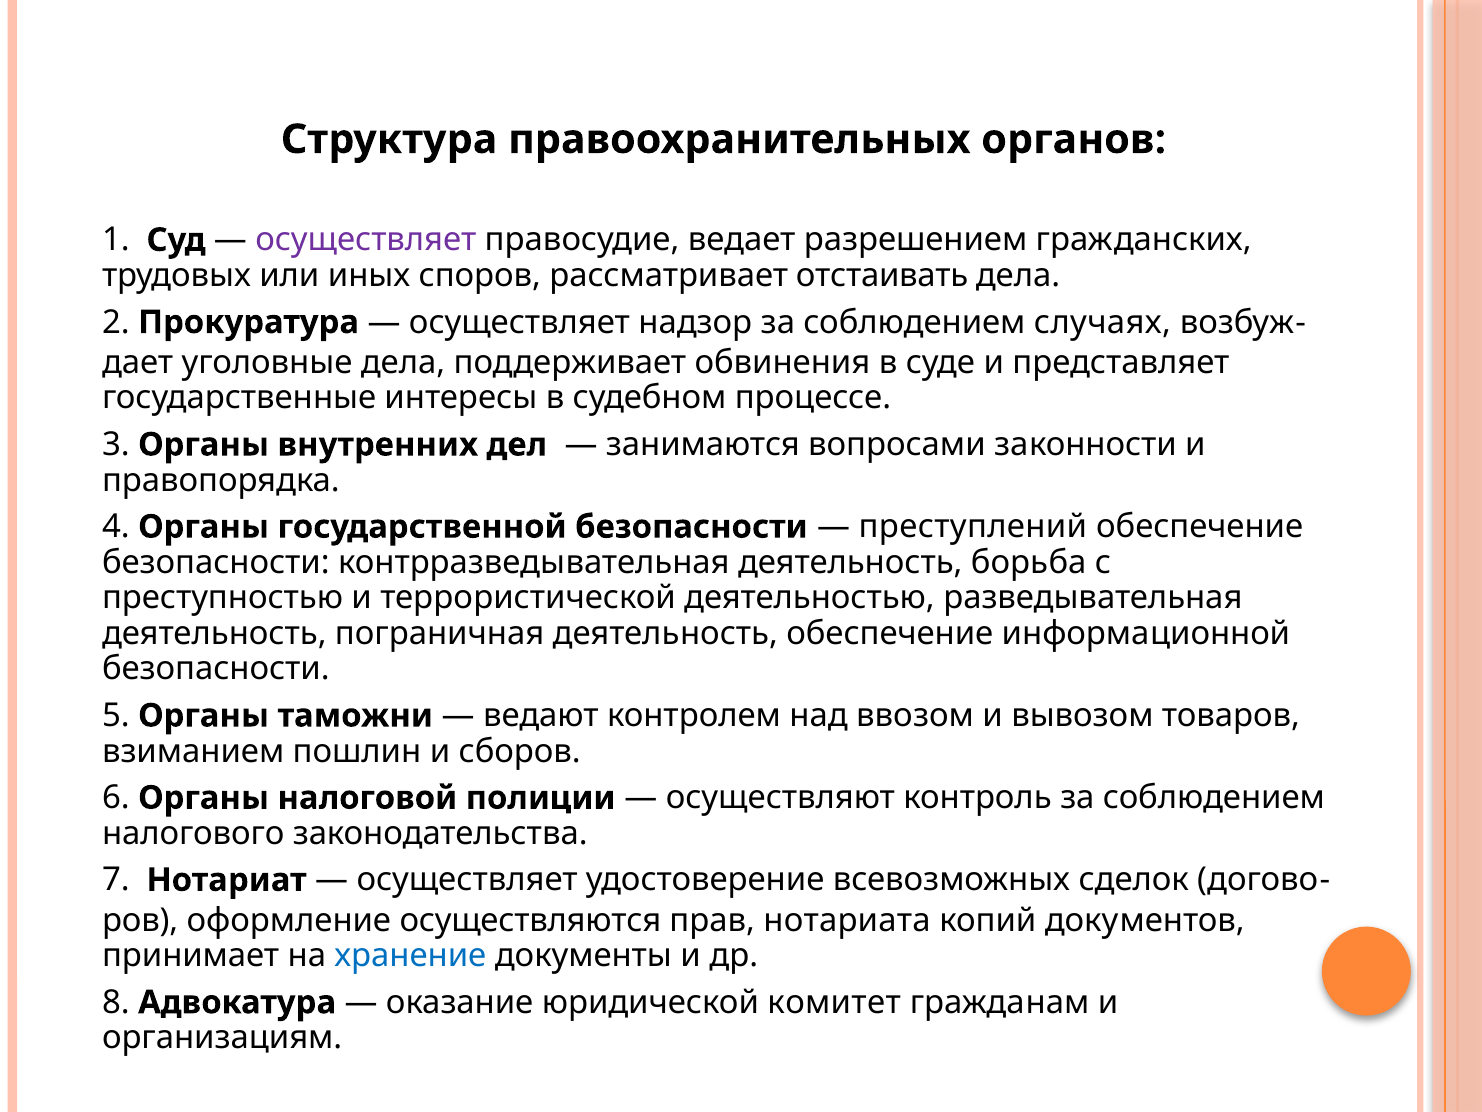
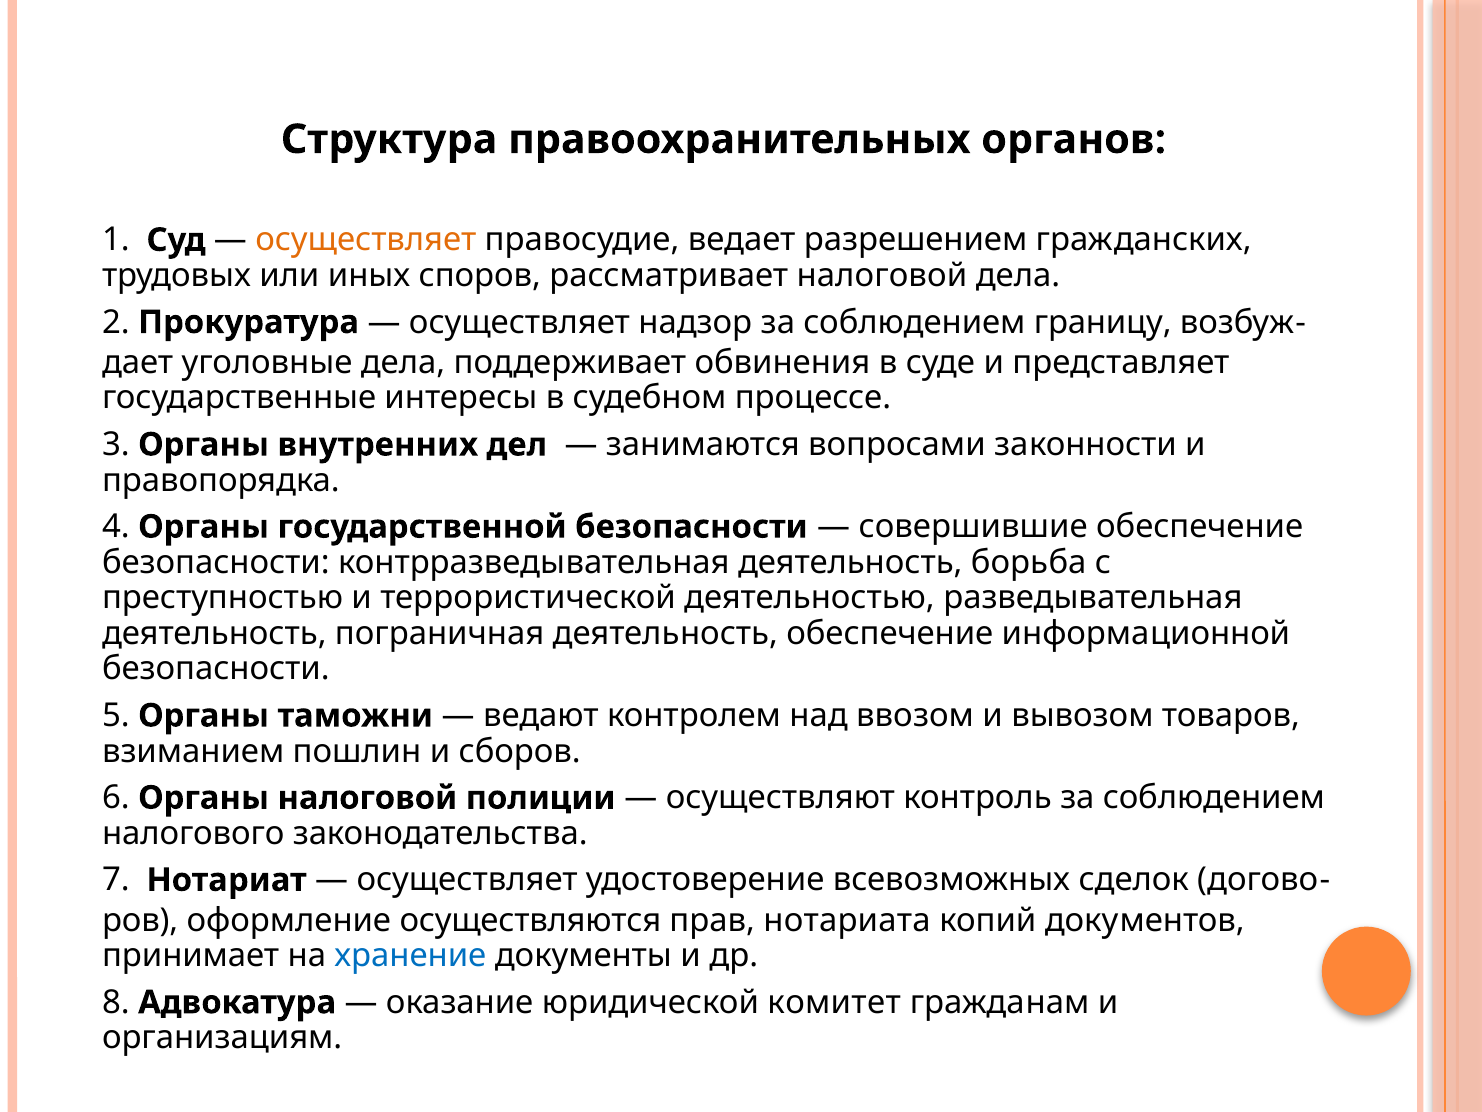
осуществляет colour: purple -> orange (366, 240)
рассматривает отстаивать: отстаивать -> налоговой (882, 276)
случаях: случаях -> границу (1103, 322)
преступлений: преступлений -> совершившие (973, 527)
